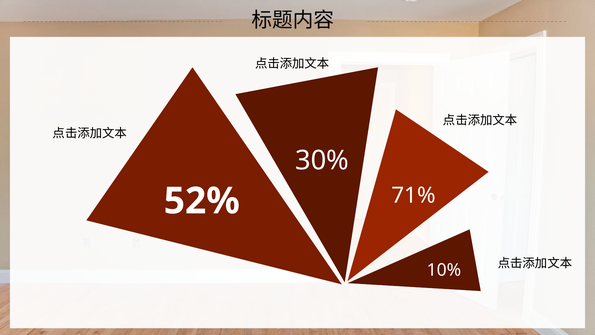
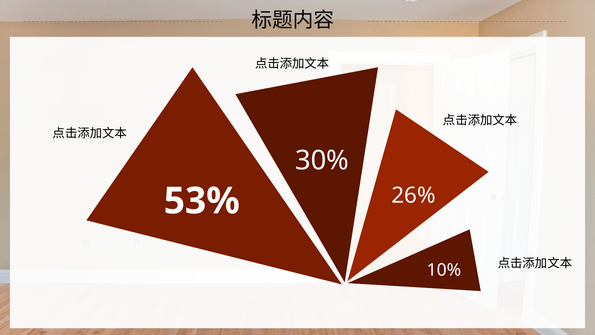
71%: 71% -> 26% (414, 195)
52%: 52% -> 53% (202, 201)
